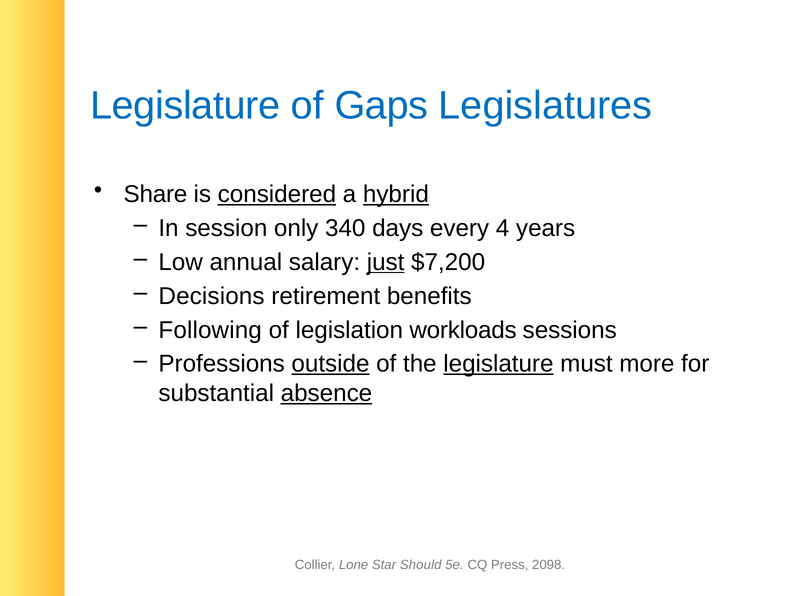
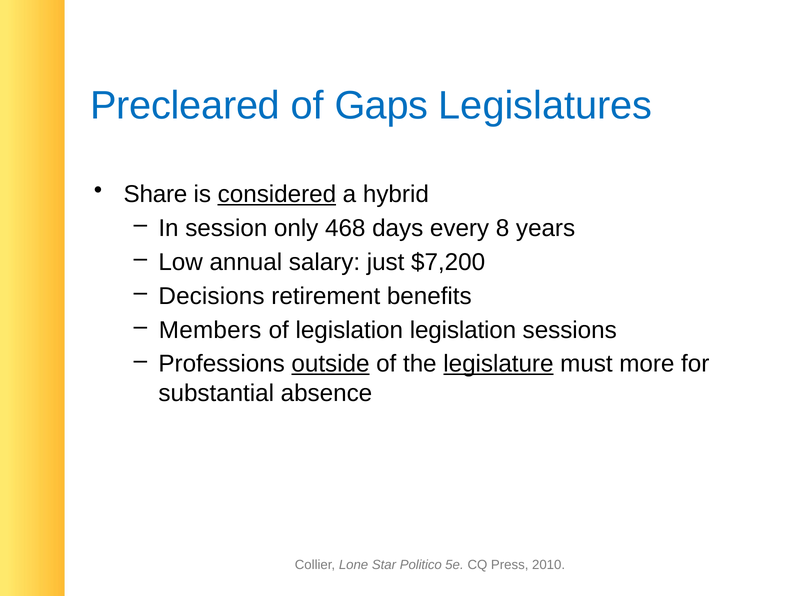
Legislature: Legislature -> Precleared (185, 105)
hybrid underline: present -> none (396, 194)
340: 340 -> 468 (345, 228)
4: 4 -> 8 (503, 228)
just underline: present -> none (386, 262)
Following: Following -> Members (210, 330)
legislation workloads: workloads -> legislation (463, 330)
absence underline: present -> none (326, 393)
Should: Should -> Politico (421, 564)
2098: 2098 -> 2010 (549, 564)
